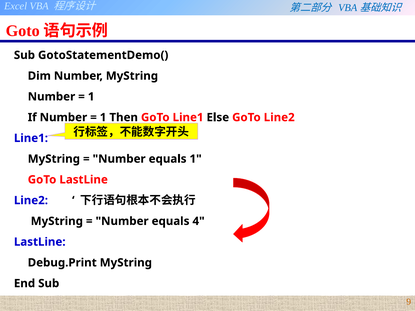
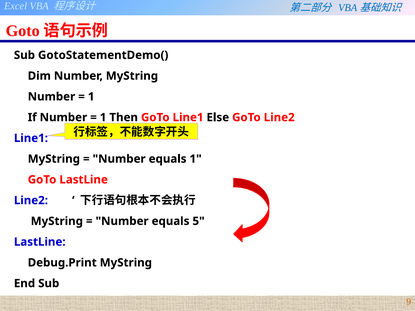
4: 4 -> 5 (199, 221)
